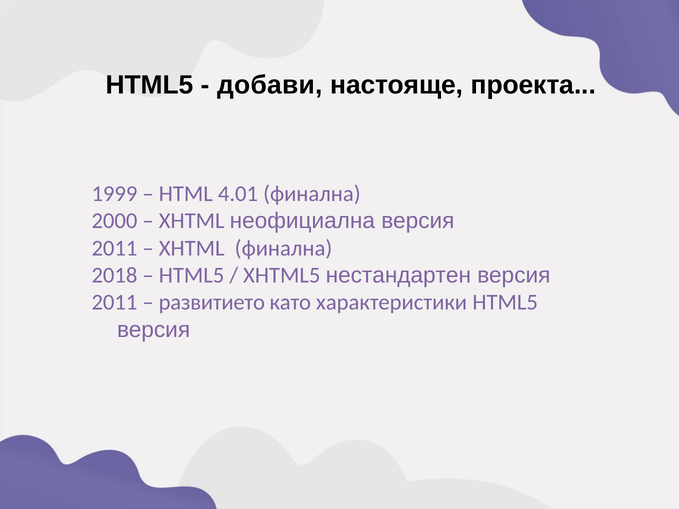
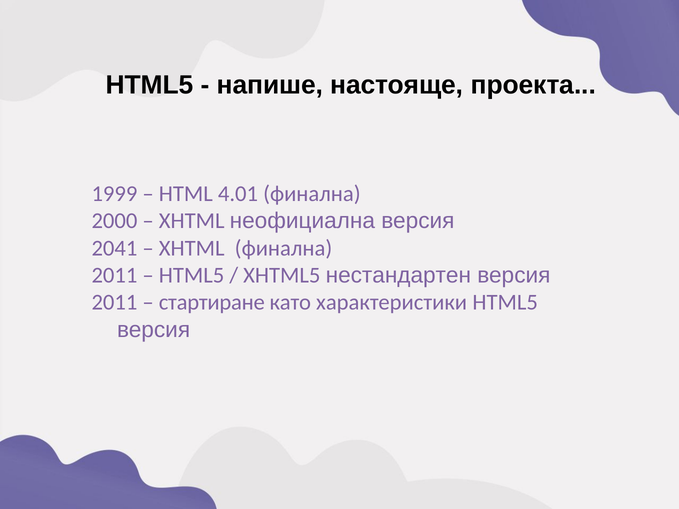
добави: добави -> напише (270, 85)
2011: 2011 -> 2041 (114, 248)
2018: 2018 -> 2011 (114, 275)
развитието: развитието -> стартиране (212, 303)
